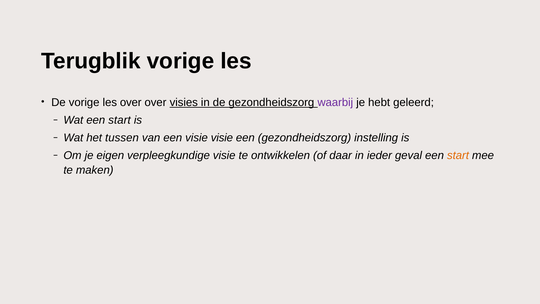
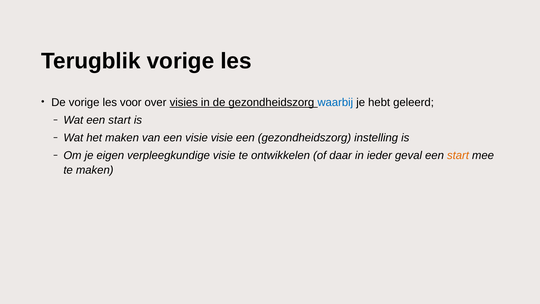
les over: over -> voor (131, 102)
waarbij colour: purple -> blue (335, 102)
het tussen: tussen -> maken (122, 138)
